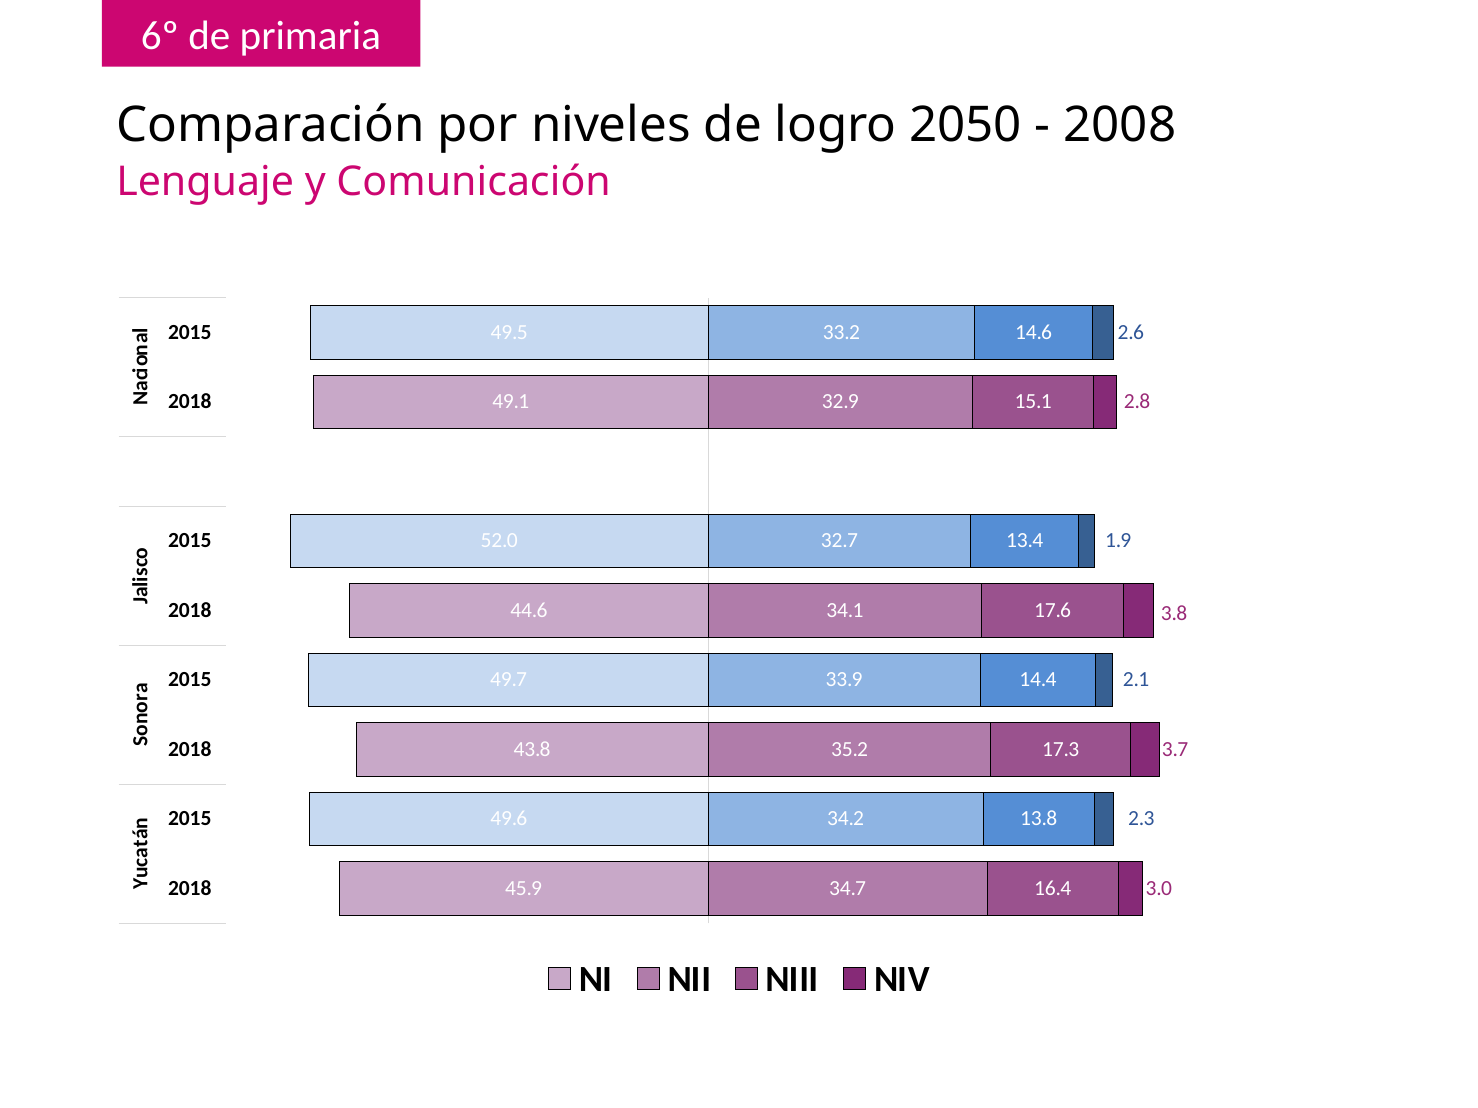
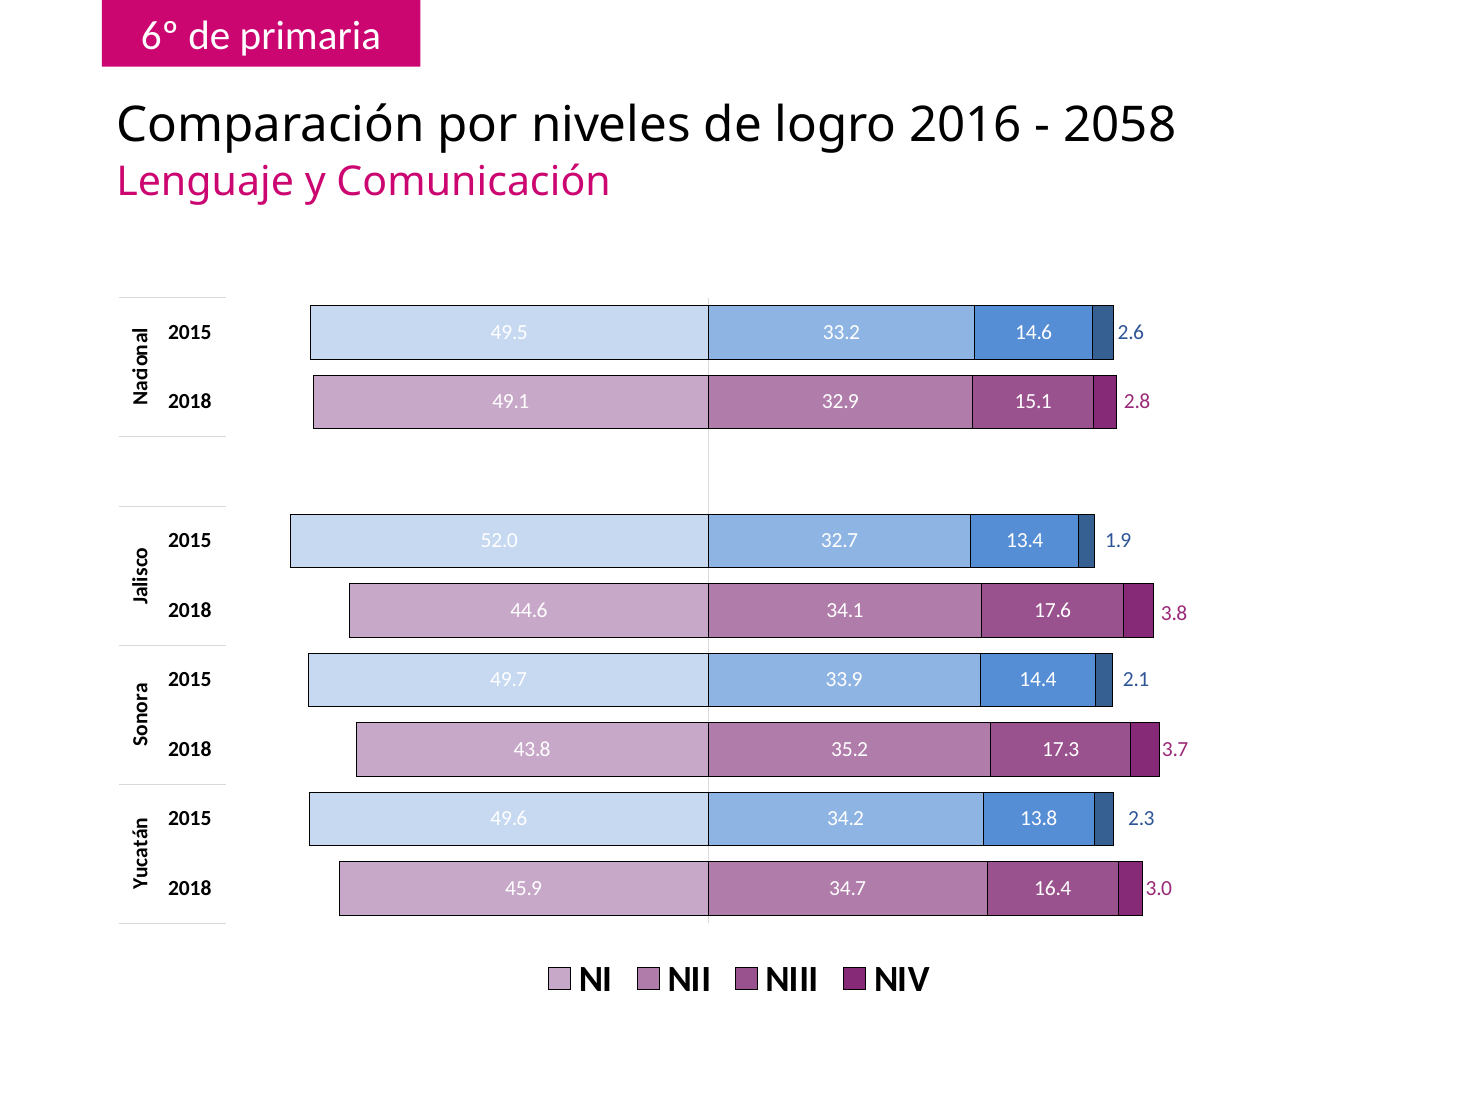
2050: 2050 -> 2016 (966, 125)
2008: 2008 -> 2058 (1120, 125)
